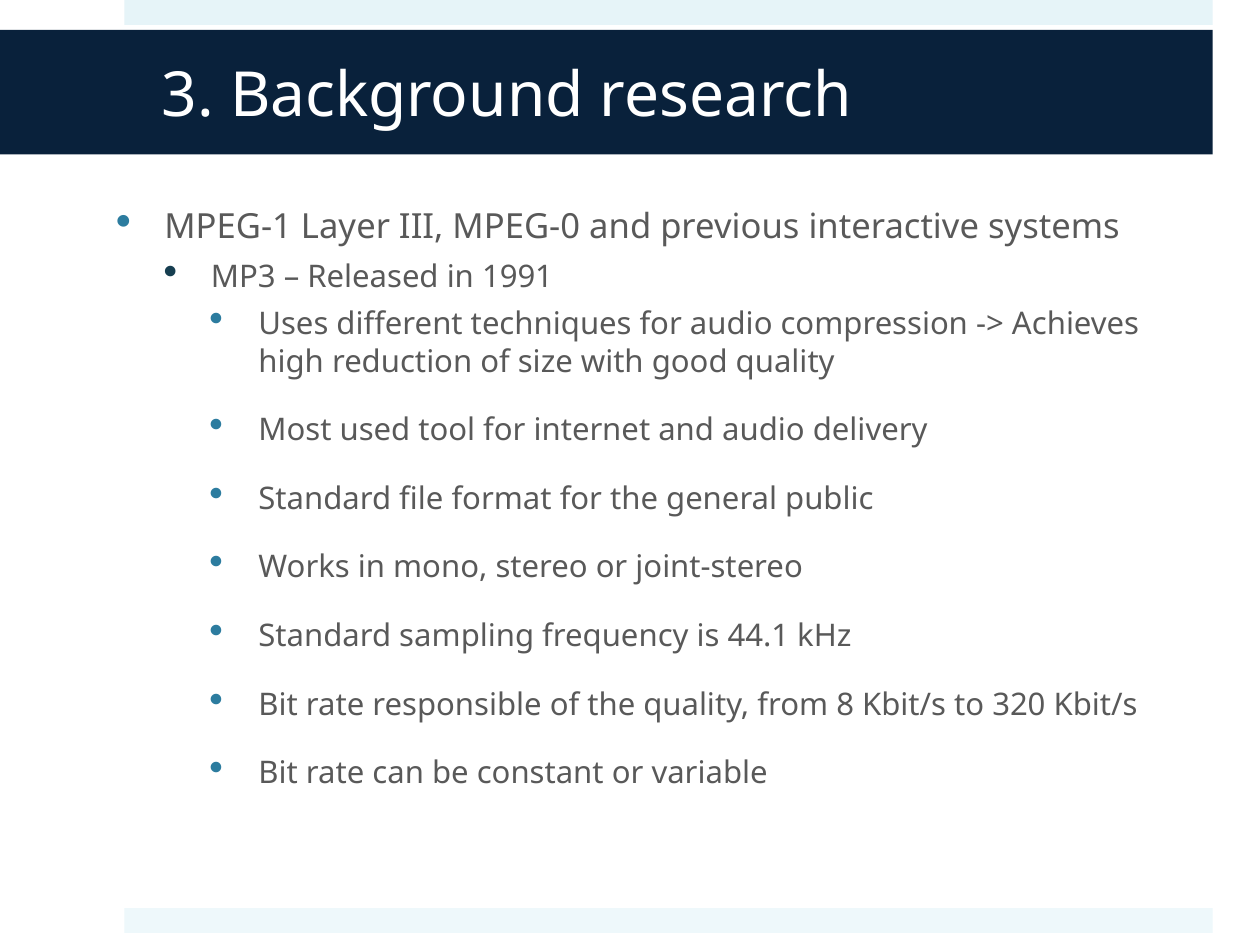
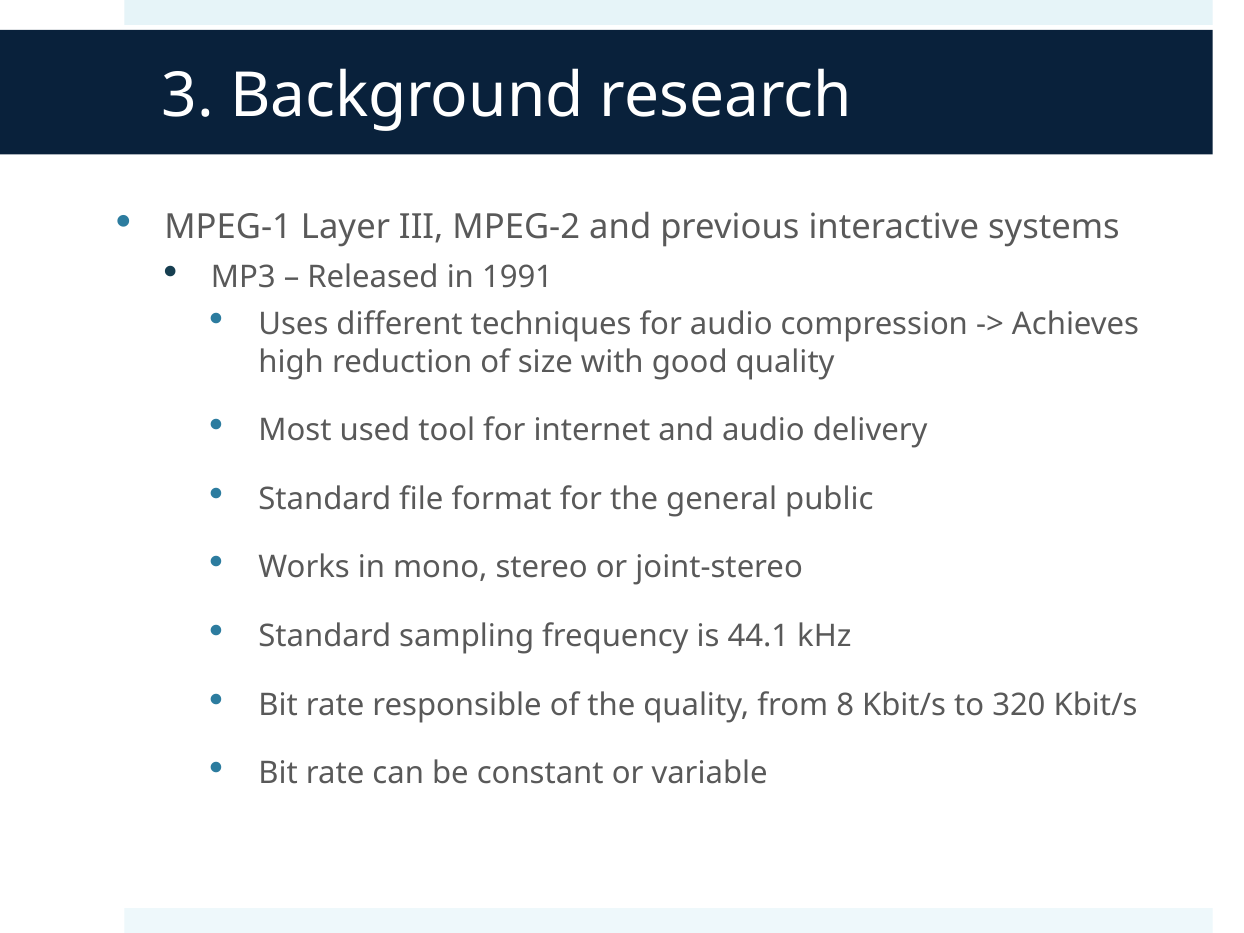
MPEG-0: MPEG-0 -> MPEG-2 (516, 227)
